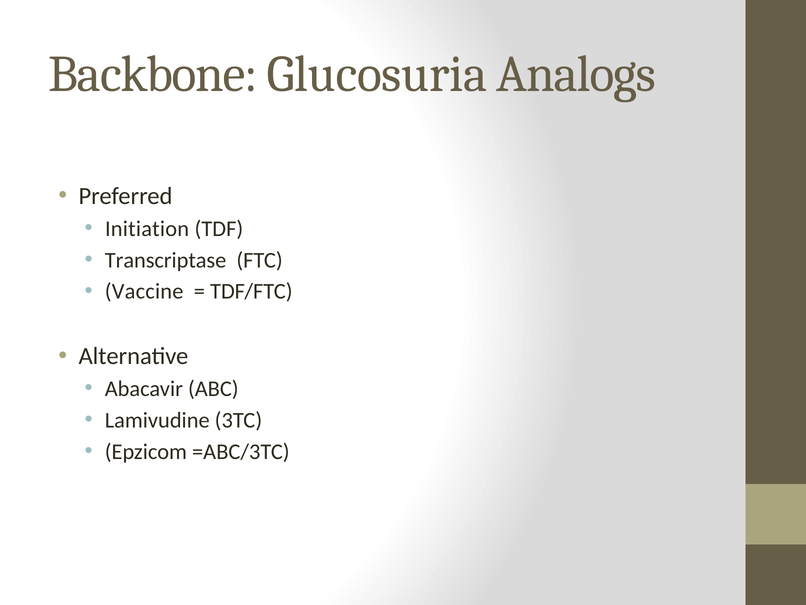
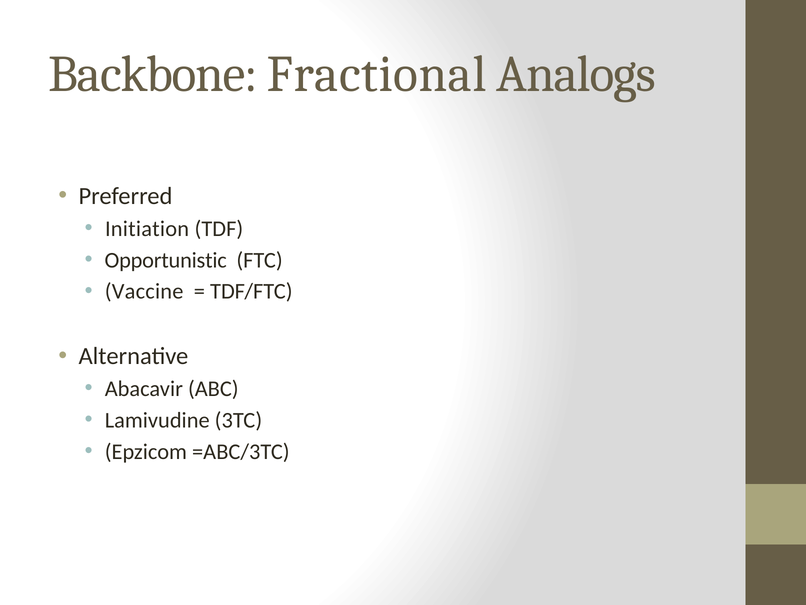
Glucosuria: Glucosuria -> Fractional (377, 74)
Transcriptase: Transcriptase -> Opportunistic (166, 260)
